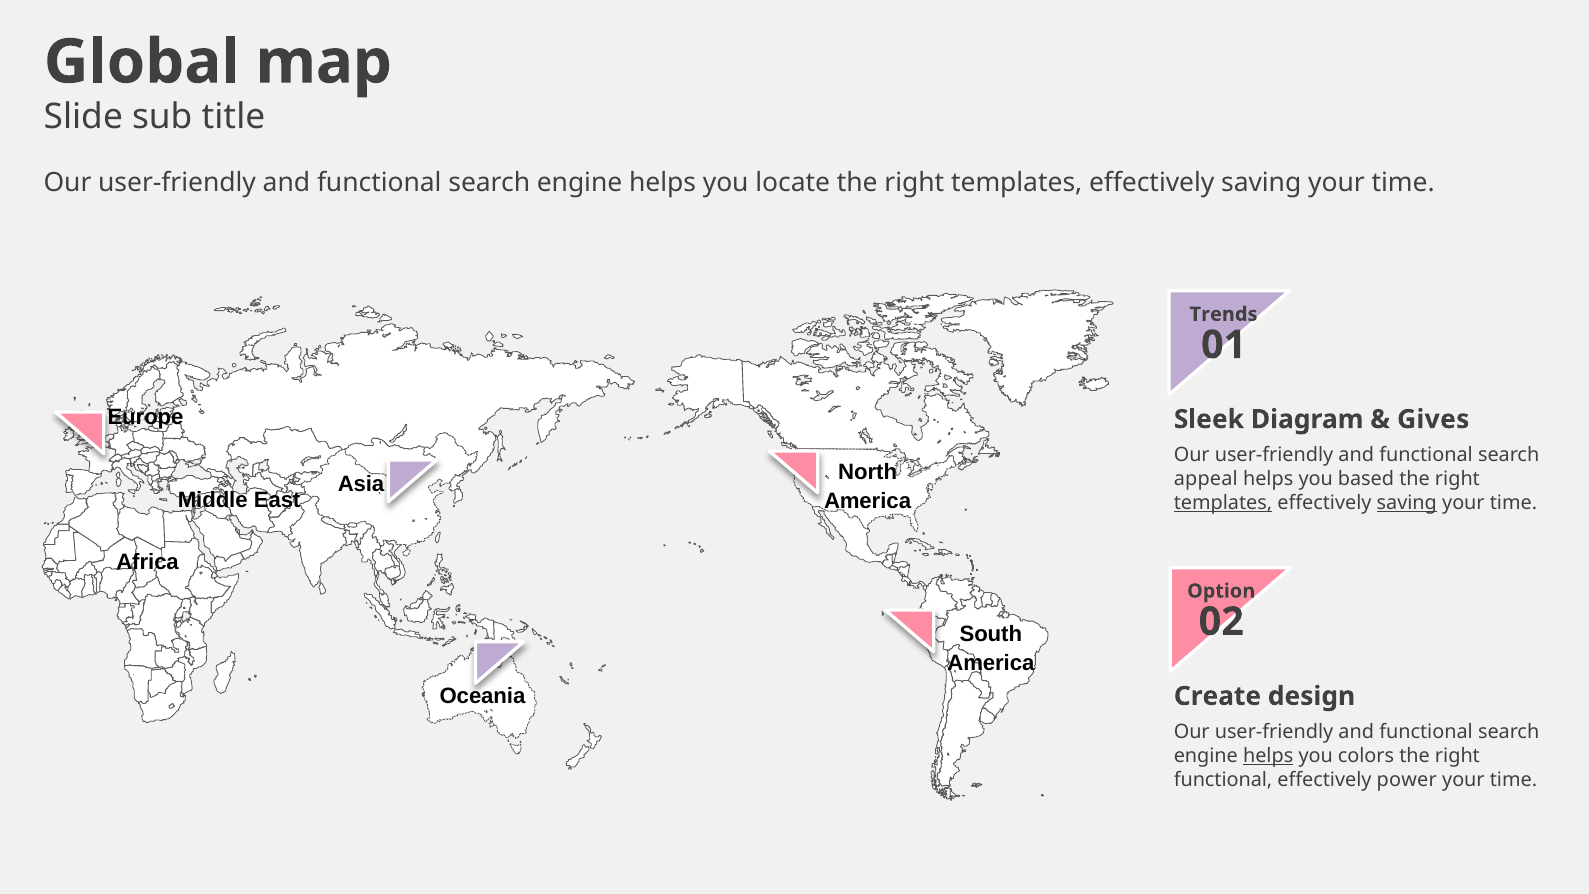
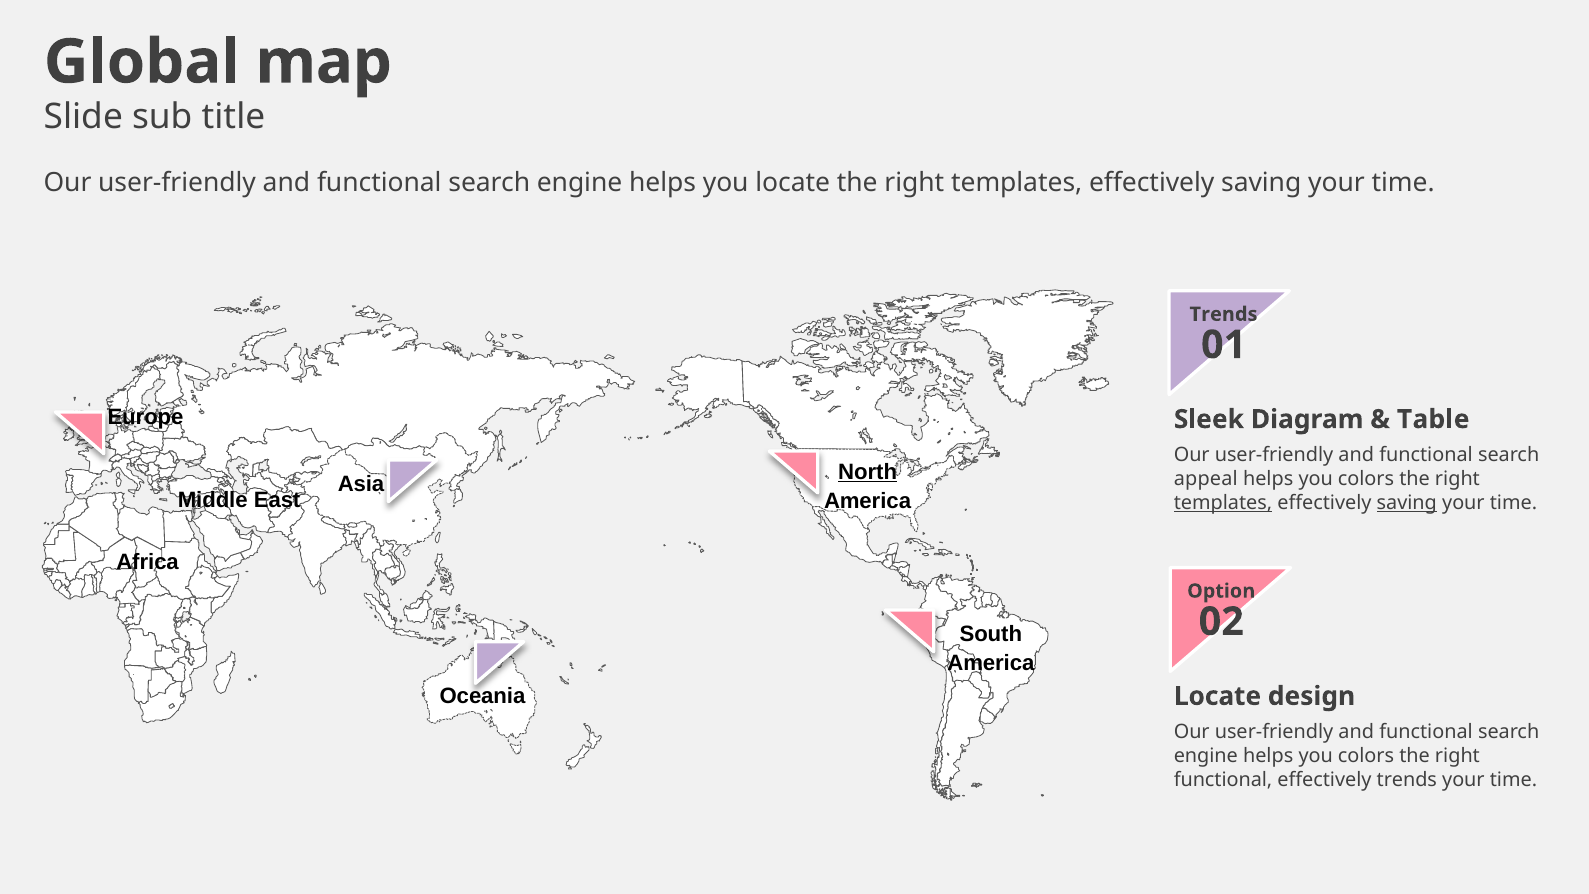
Gives: Gives -> Table (1433, 419)
North underline: none -> present (868, 472)
based: based -> colors (1366, 479)
Create: Create -> Locate (1217, 696)
helps underline: present -> none (1268, 756)
effectively power: power -> trends (1407, 779)
